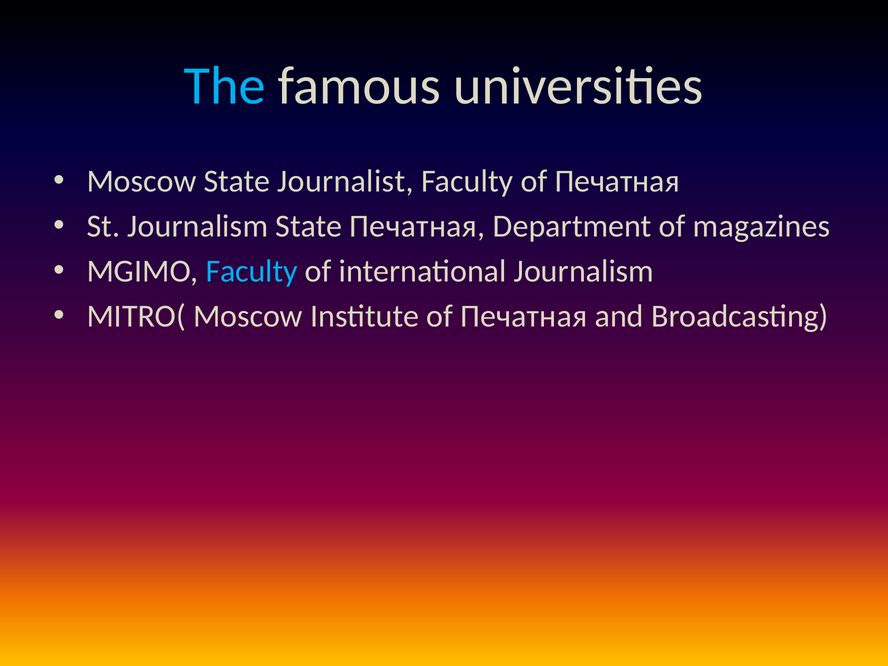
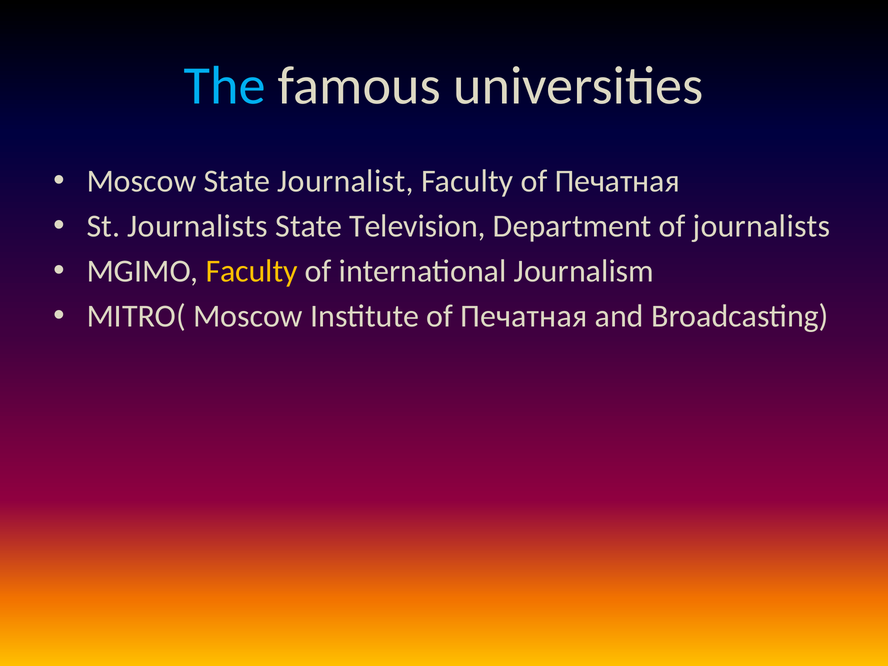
St Journalism: Journalism -> Journalists (198, 226)
State Печатная: Печатная -> Television (417, 226)
of magazines: magazines -> journalists (762, 226)
Faculty colour: light blue -> yellow (252, 271)
